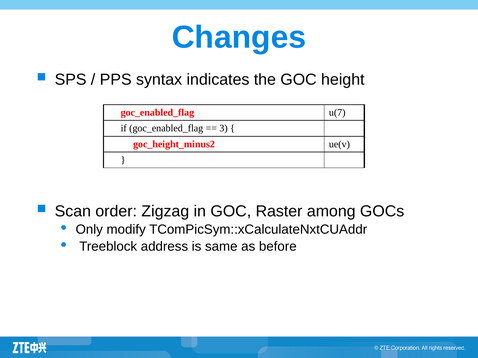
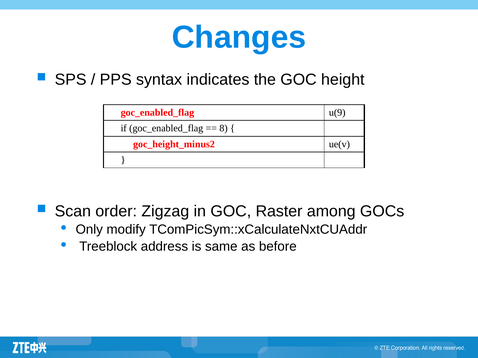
u(7: u(7 -> u(9 (337, 113)
3: 3 -> 8 (224, 129)
